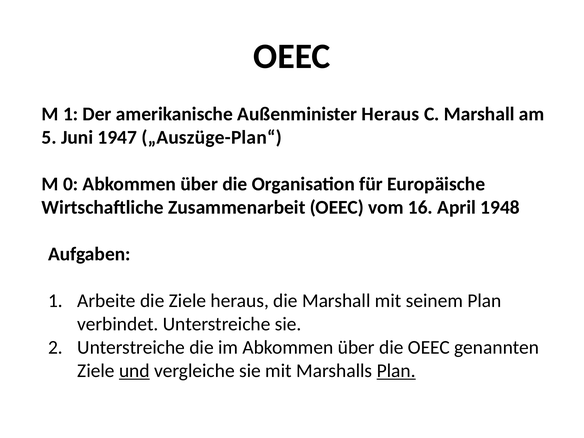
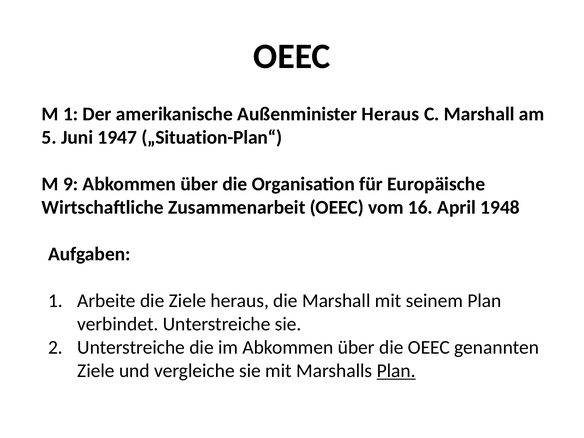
„Auszüge-Plan“: „Auszüge-Plan“ -> „Situation-Plan“ (212, 137)
0: 0 -> 9 (71, 184)
und underline: present -> none (134, 371)
